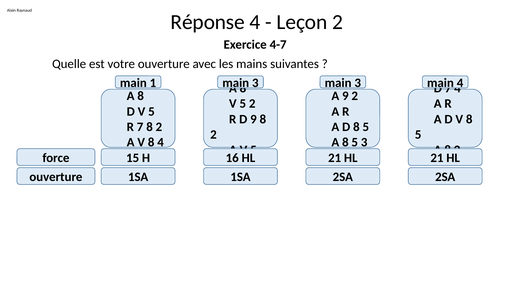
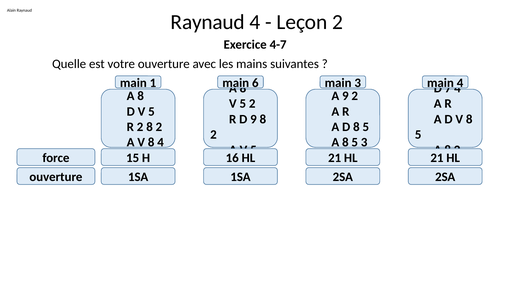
Réponse: Réponse -> Raynaud (208, 22)
3: 3 -> 6 (255, 83)
7: 7 -> 2 (140, 127)
